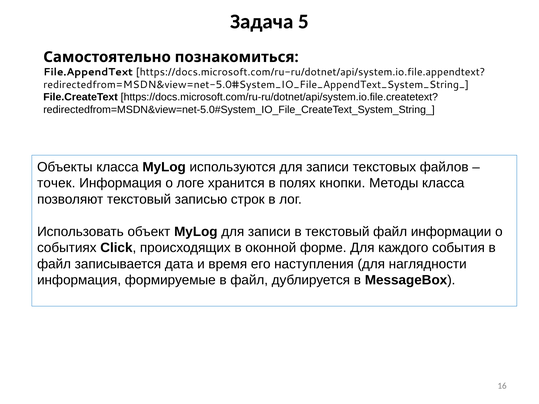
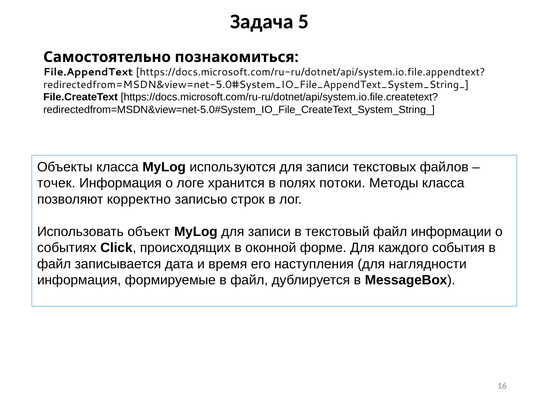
кнопки: кнопки -> потоки (342, 183)
позволяют текстовый: текстовый -> корректно (139, 199)
